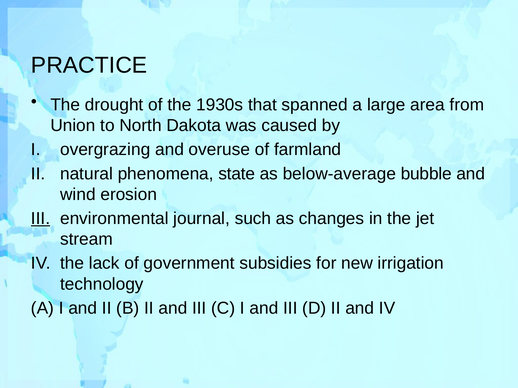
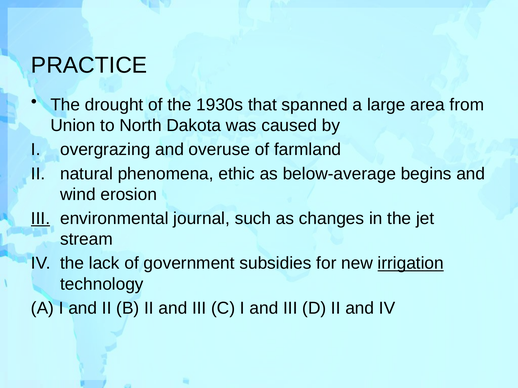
state: state -> ethic (237, 174)
bubble: bubble -> begins (426, 174)
irrigation underline: none -> present (411, 264)
